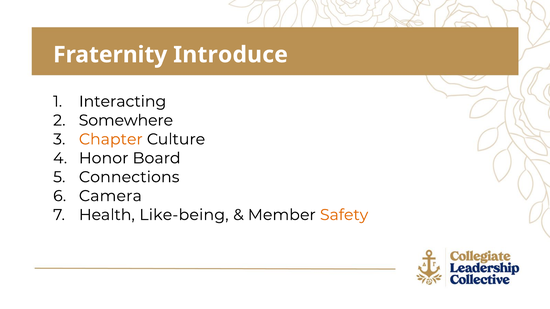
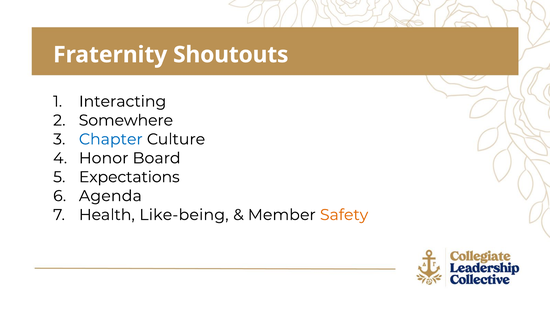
Introduce: Introduce -> Shoutouts (231, 55)
Chapter colour: orange -> blue (111, 139)
Connections: Connections -> Expectations (129, 177)
Camera: Camera -> Agenda (110, 196)
